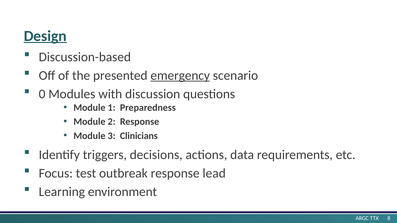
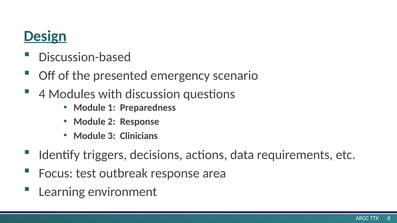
emergency underline: present -> none (180, 76)
0: 0 -> 4 (42, 94)
lead: lead -> area (214, 173)
